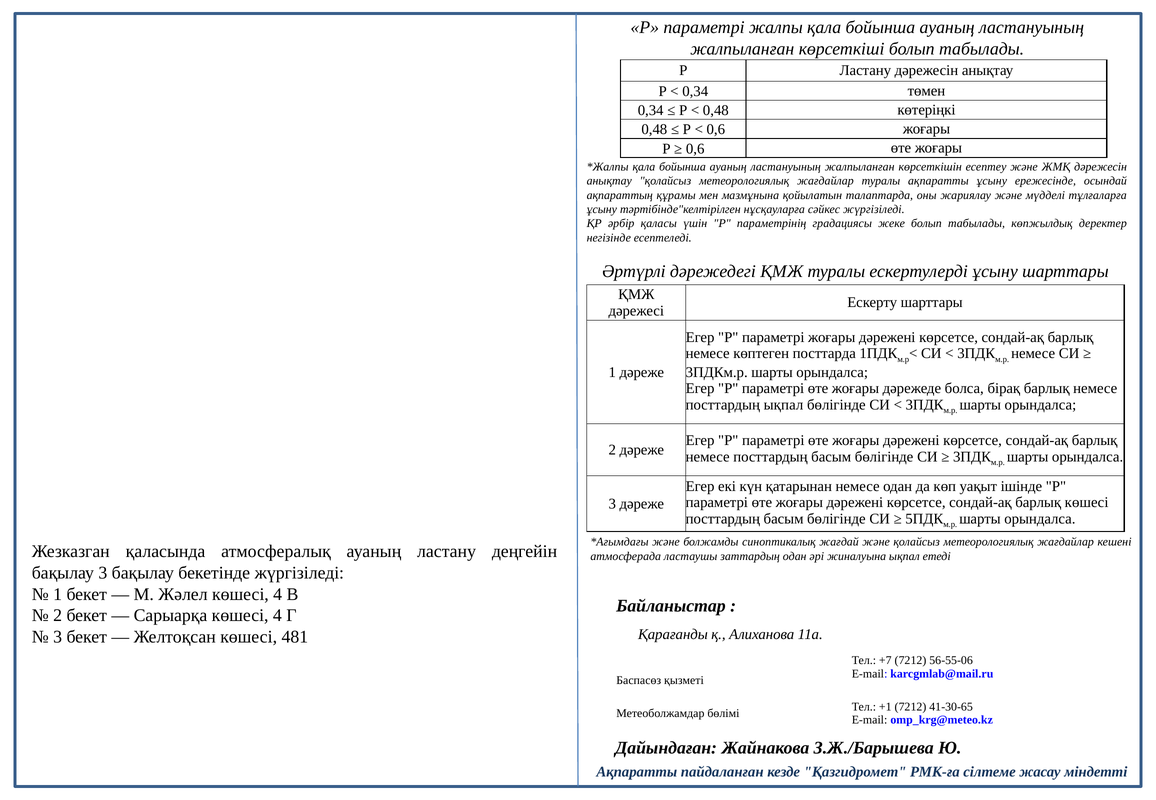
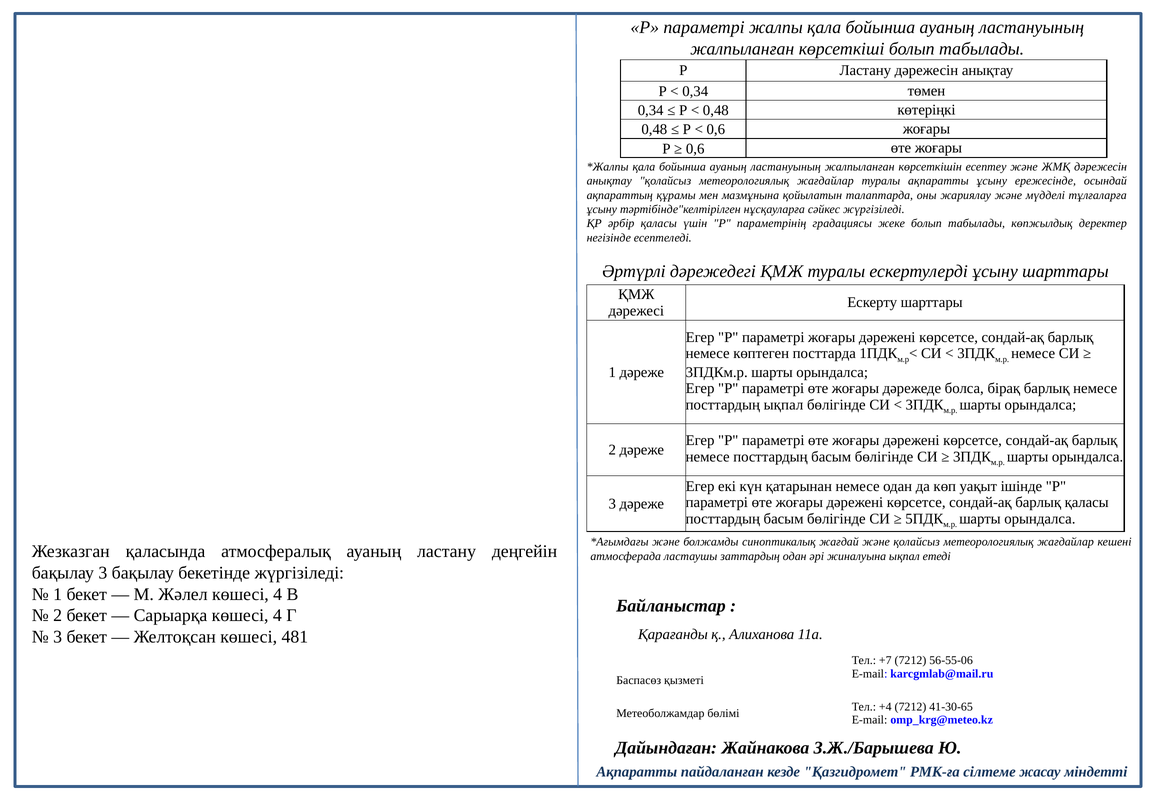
барлық көшесі: көшесі -> қаласы (1087, 503)
+1: +1 -> +4 (885, 707)
